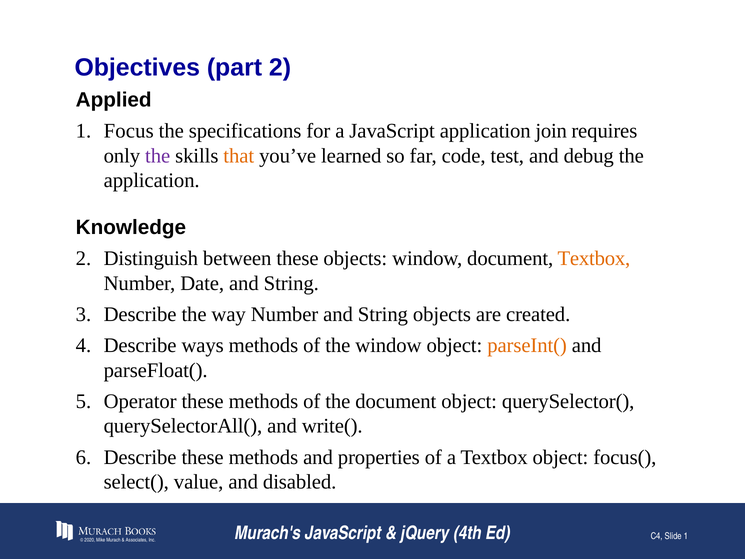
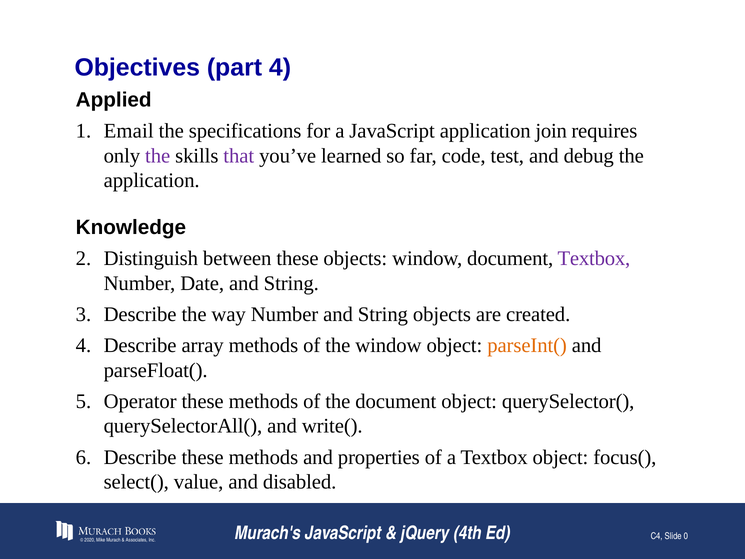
part 2: 2 -> 4 (280, 68)
Focus: Focus -> Email (129, 131)
that colour: orange -> purple (239, 156)
Textbox colour: orange -> purple (594, 258)
ways: ways -> array (203, 345)
Slide 1: 1 -> 0 (686, 536)
